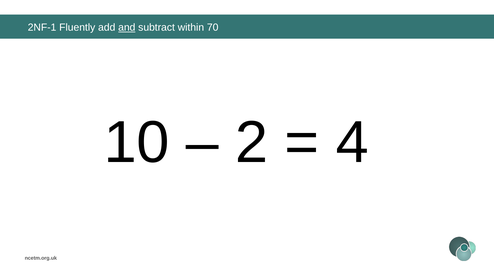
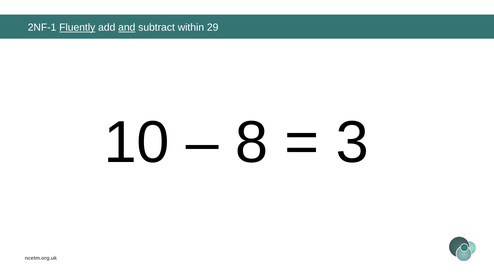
Fluently underline: none -> present (77, 28)
70: 70 -> 29 (213, 28)
2: 2 -> 8 (252, 143)
4: 4 -> 3 (352, 143)
